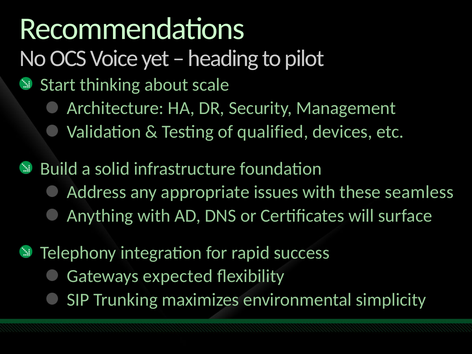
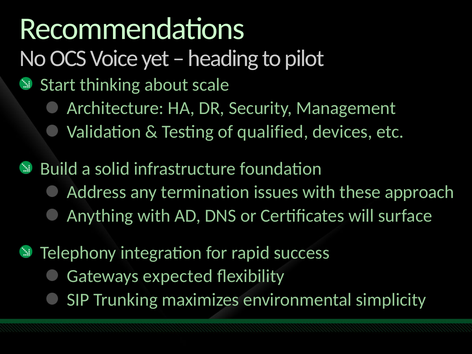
appropriate: appropriate -> termination (205, 192)
seamless: seamless -> approach (419, 192)
